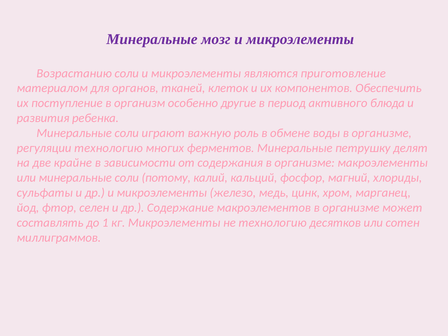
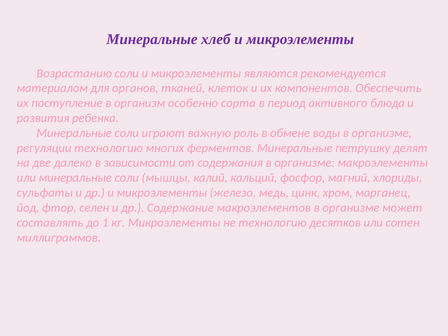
мозг: мозг -> хлеб (216, 39)
приготовление: приготовление -> рекомендуется (343, 73)
другие: другие -> сорта (238, 103)
крайне: крайне -> далеко (73, 163)
потому: потому -> мышцы (166, 178)
